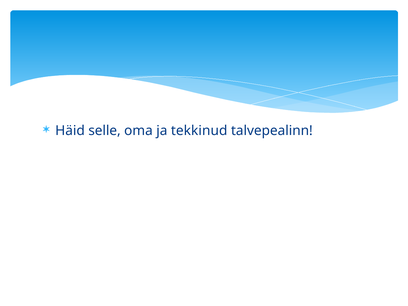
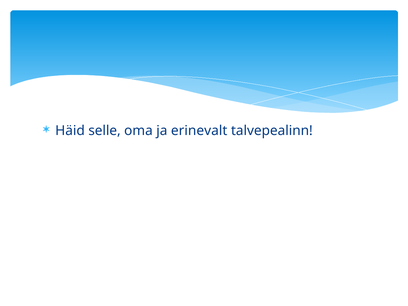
tekkinud: tekkinud -> erinevalt (199, 131)
